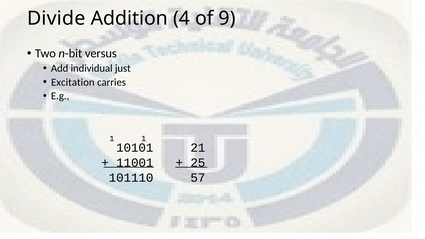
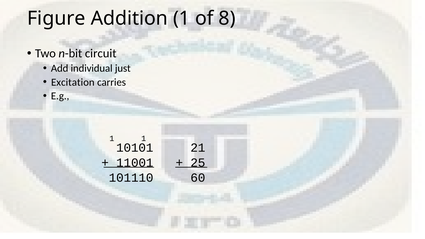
Divide: Divide -> Figure (56, 18)
Addition 4: 4 -> 1 (182, 18)
9: 9 -> 8 (227, 18)
versus: versus -> circuit (101, 54)
57: 57 -> 60 (198, 178)
